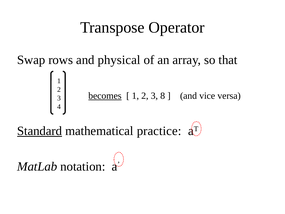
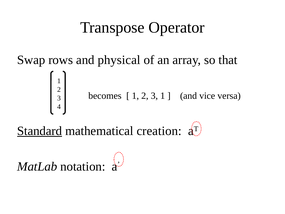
becomes underline: present -> none (105, 96)
3 8: 8 -> 1 (163, 96)
practice: practice -> creation (159, 131)
